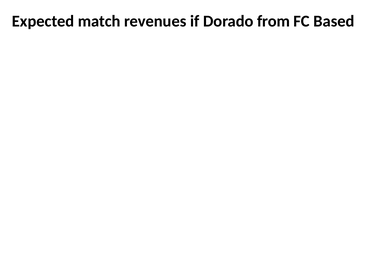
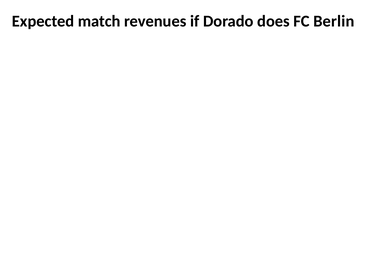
from: from -> does (273, 21)
Based: Based -> Berlin (334, 21)
